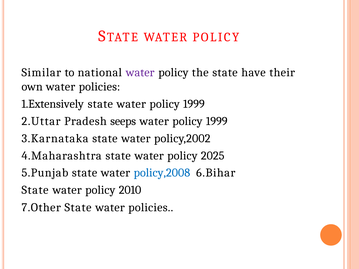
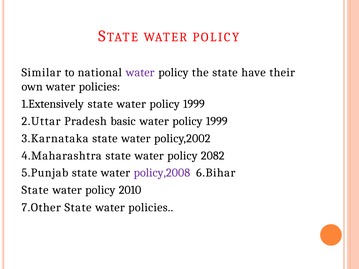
seeps: seeps -> basic (123, 121)
2025: 2025 -> 2082 (213, 156)
policy,2008 colour: blue -> purple (162, 173)
